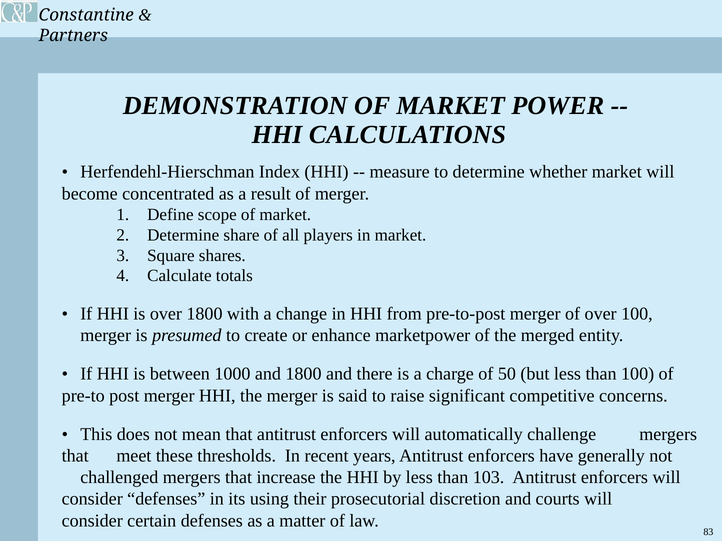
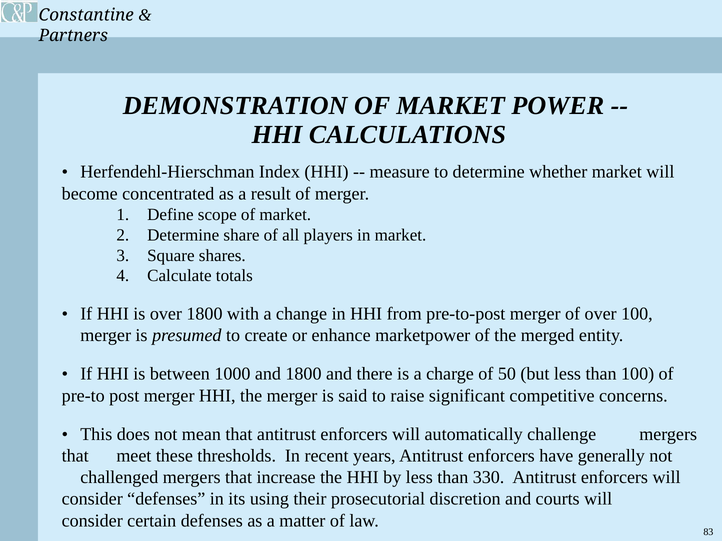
103: 103 -> 330 (489, 478)
